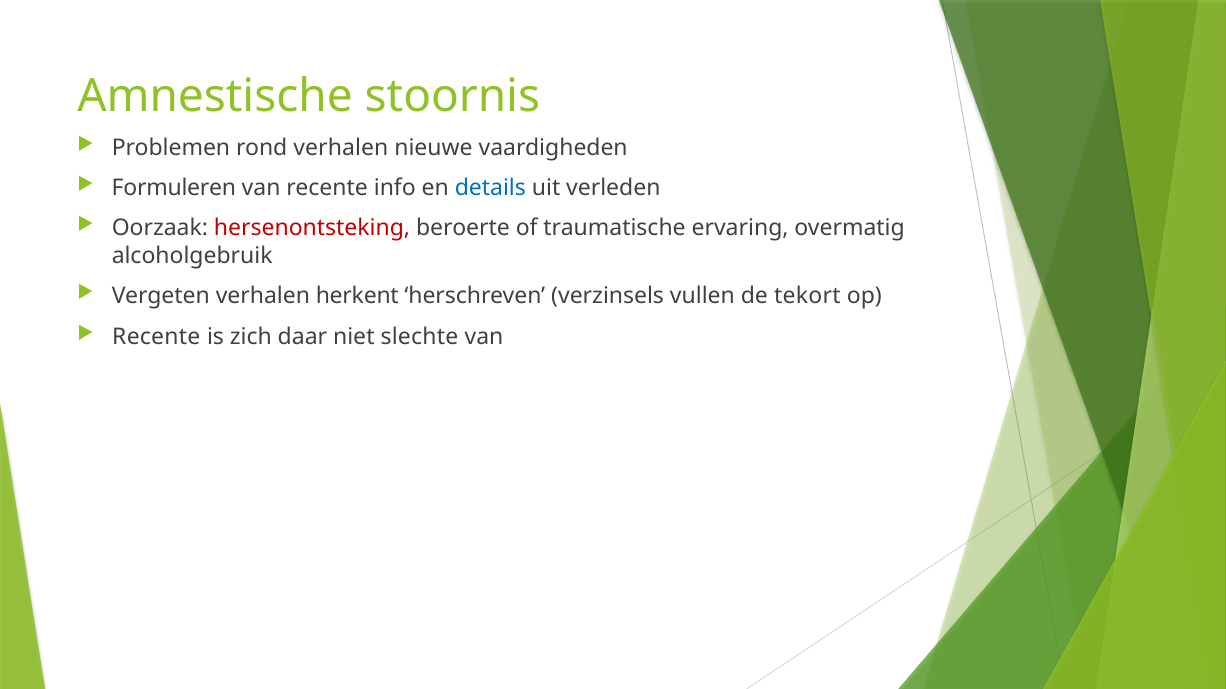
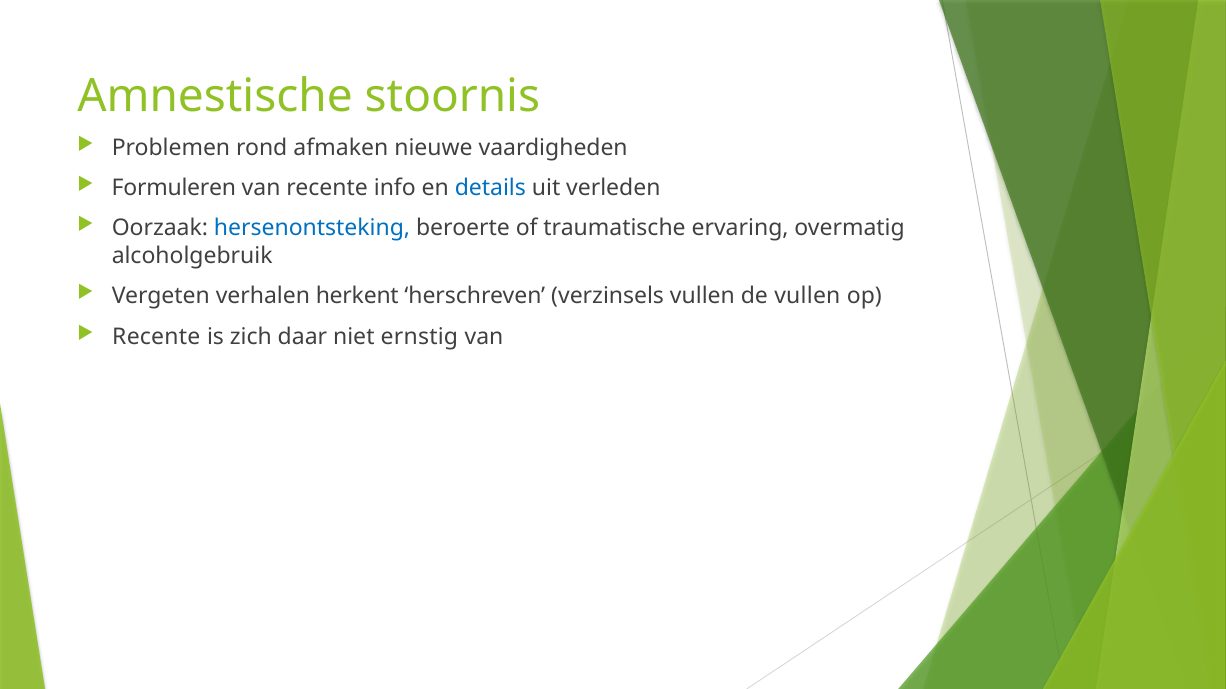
rond verhalen: verhalen -> afmaken (341, 148)
hersenontsteking colour: red -> blue (312, 228)
de tekort: tekort -> vullen (807, 296)
slechte: slechte -> ernstig (419, 337)
